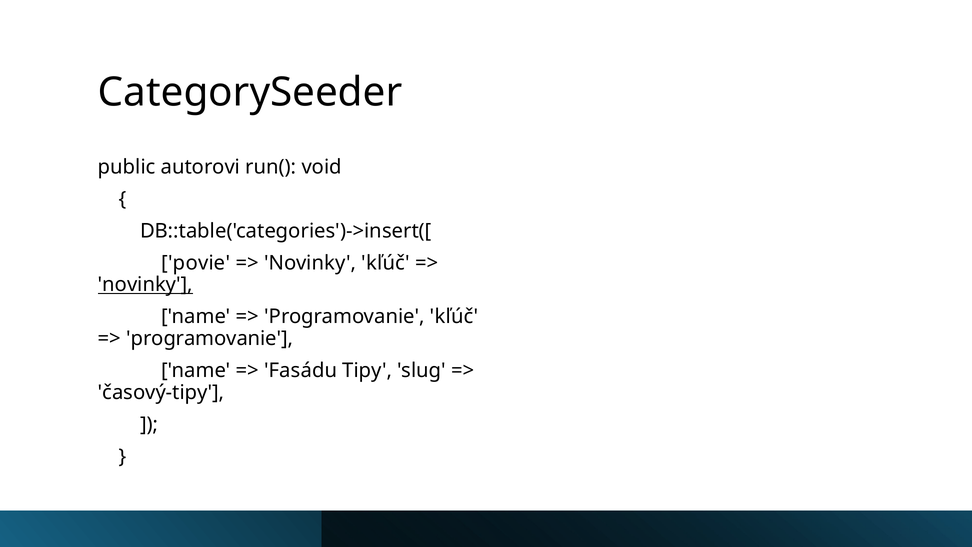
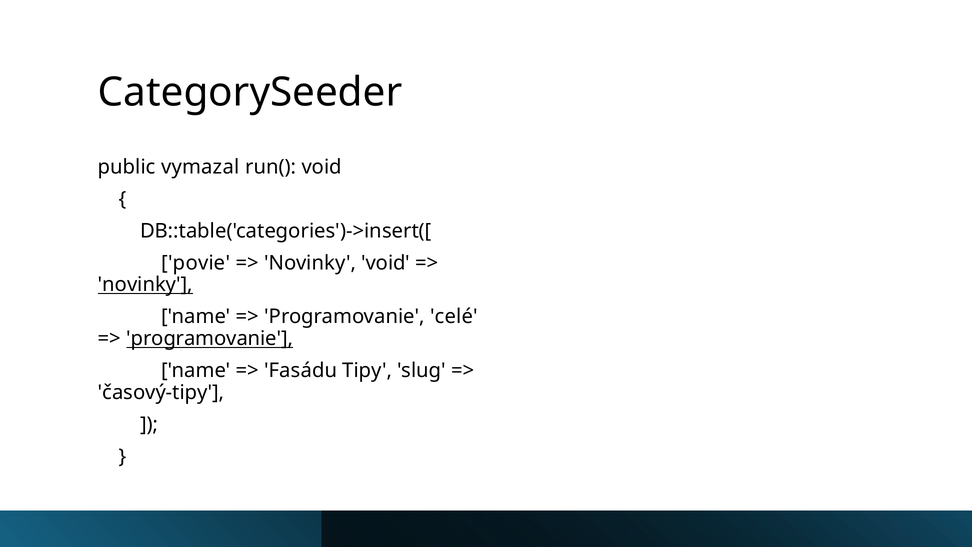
autorovi: autorovi -> vymazal (200, 167)
Novinky kľúč: kľúč -> void (386, 263)
Programovanie kľúč: kľúč -> celé (454, 317)
programovanie underline: none -> present (210, 338)
